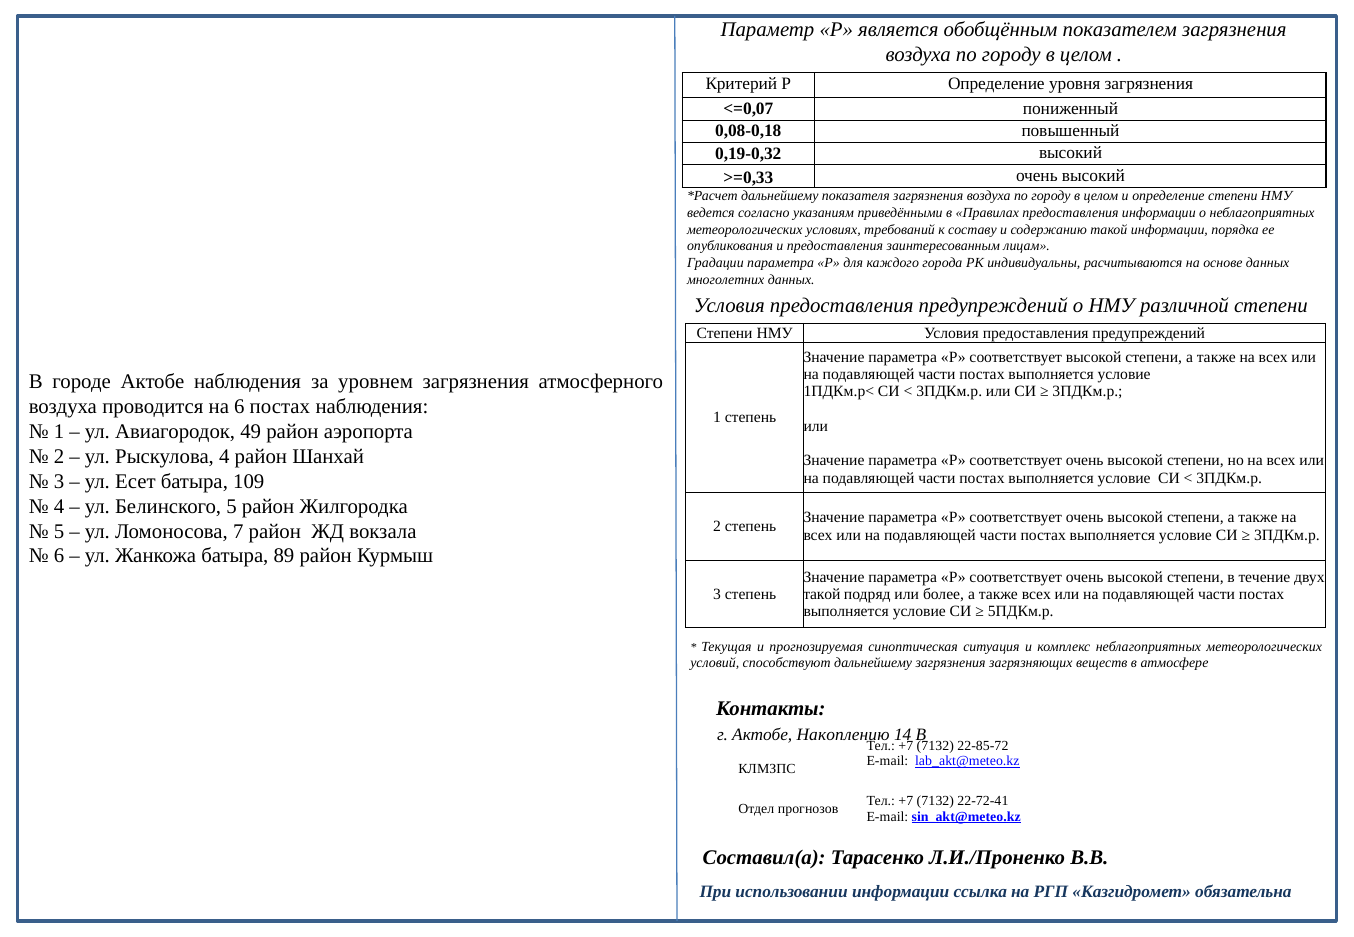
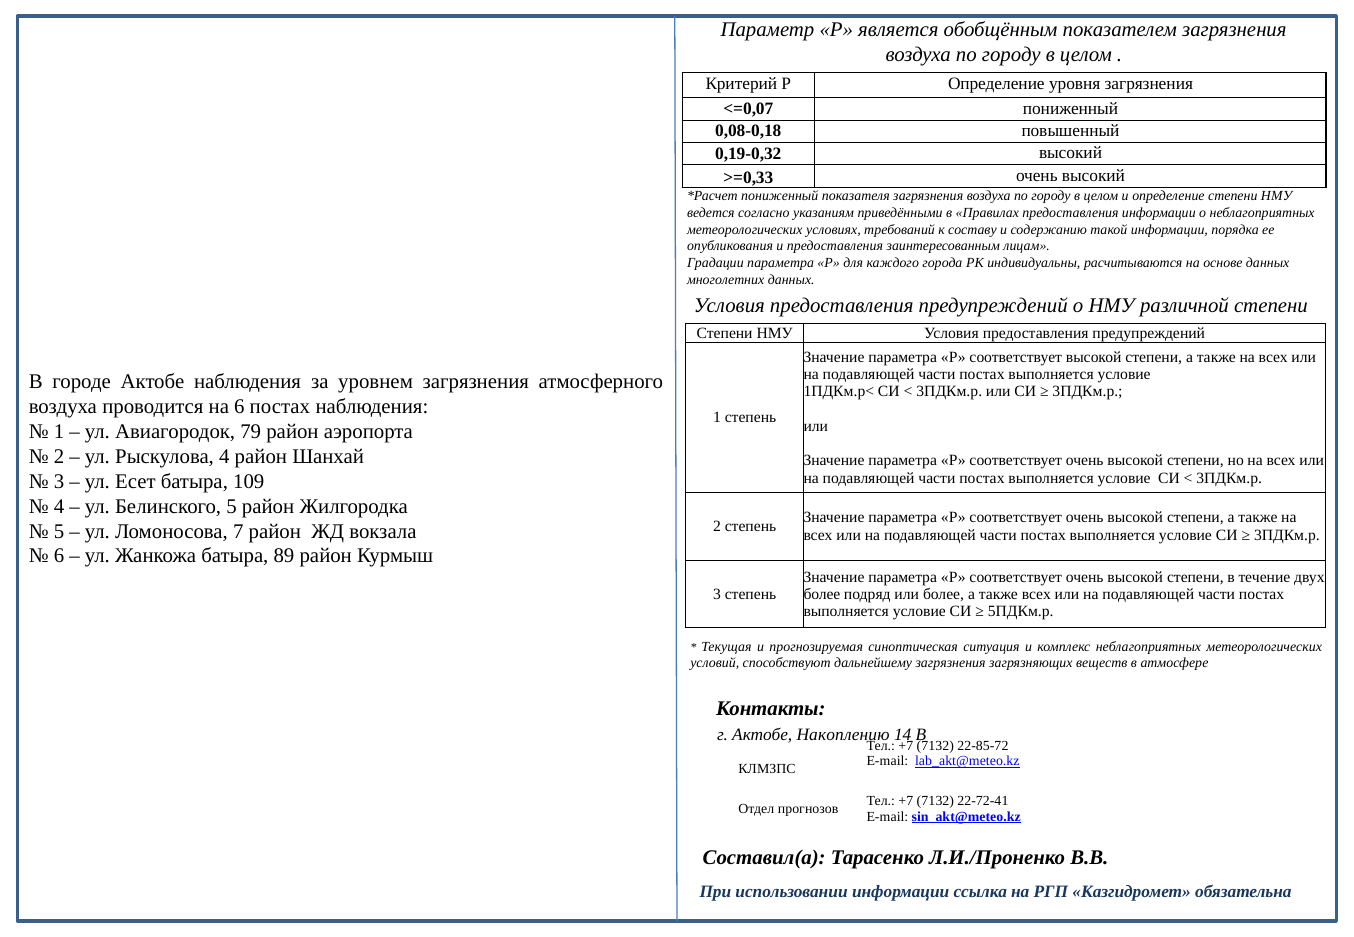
дальнейшему: дальнейшему -> пониженный (780, 196)
49: 49 -> 79 (251, 431)
такой: такой -> более (822, 594)
